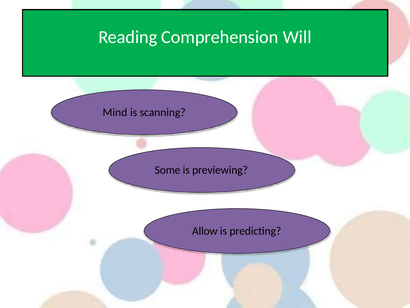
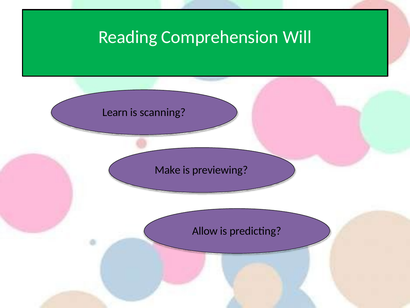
Mind: Mind -> Learn (115, 112)
Some: Some -> Make (168, 170)
